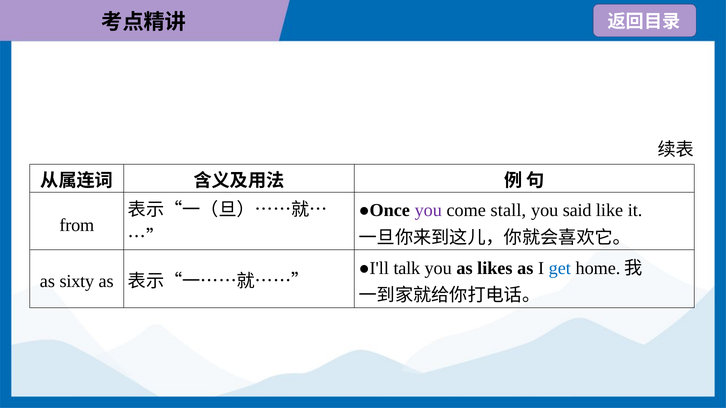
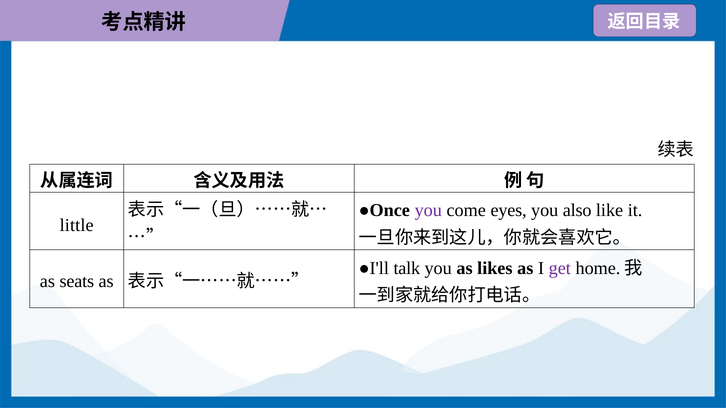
stall: stall -> eyes (509, 211)
said: said -> also (577, 211)
from: from -> little (77, 225)
get colour: blue -> purple (560, 268)
sixty: sixty -> seats (77, 281)
